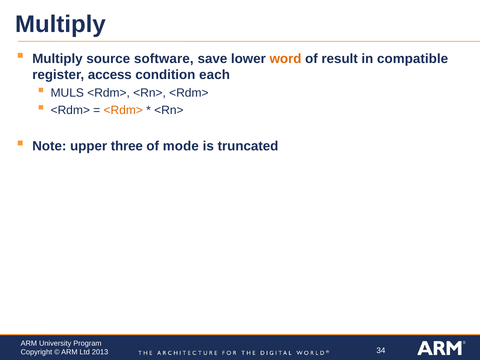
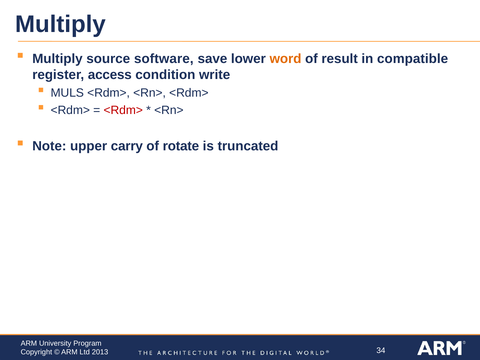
each: each -> write (215, 75)
<Rdm> colour: orange -> red (123, 110)
three: three -> carry (127, 146)
mode: mode -> rotate (181, 146)
